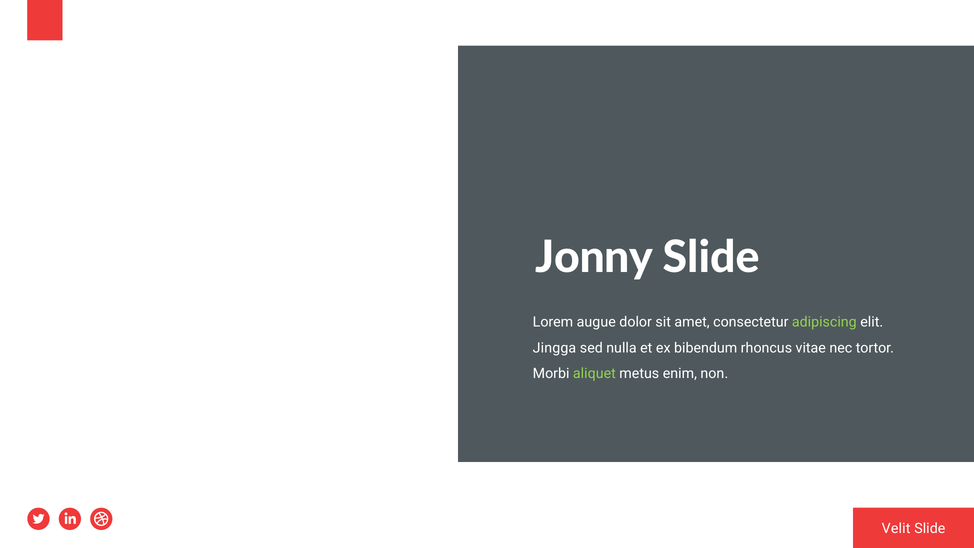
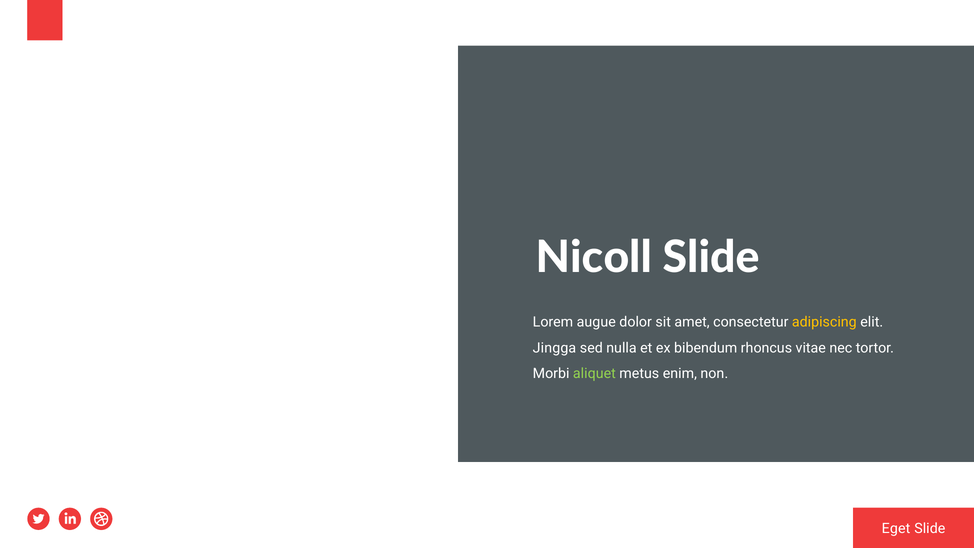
Jonny: Jonny -> Nicoll (594, 258)
adipiscing colour: light green -> yellow (824, 322)
Velit: Velit -> Eget (896, 529)
